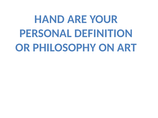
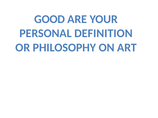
HAND: HAND -> GOOD (50, 19)
